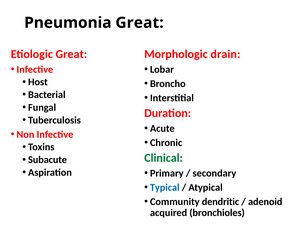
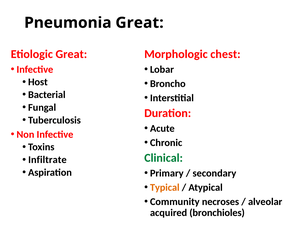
drain: drain -> chest (225, 54)
Subacute: Subacute -> Infiltrate (47, 160)
Typical colour: blue -> orange (165, 187)
dendritic: dendritic -> necroses (220, 202)
adenoid: adenoid -> alveolar (265, 202)
